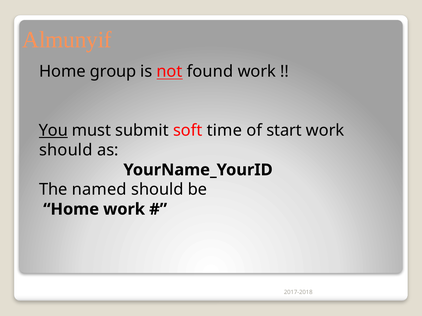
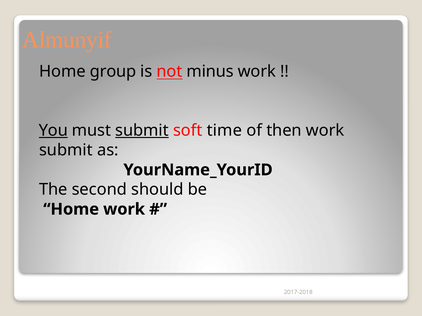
found: found -> minus (210, 72)
submit underline: none -> present (142, 131)
start: start -> then (284, 131)
should: should -> submit (66, 150)
named: named -> second (99, 190)
